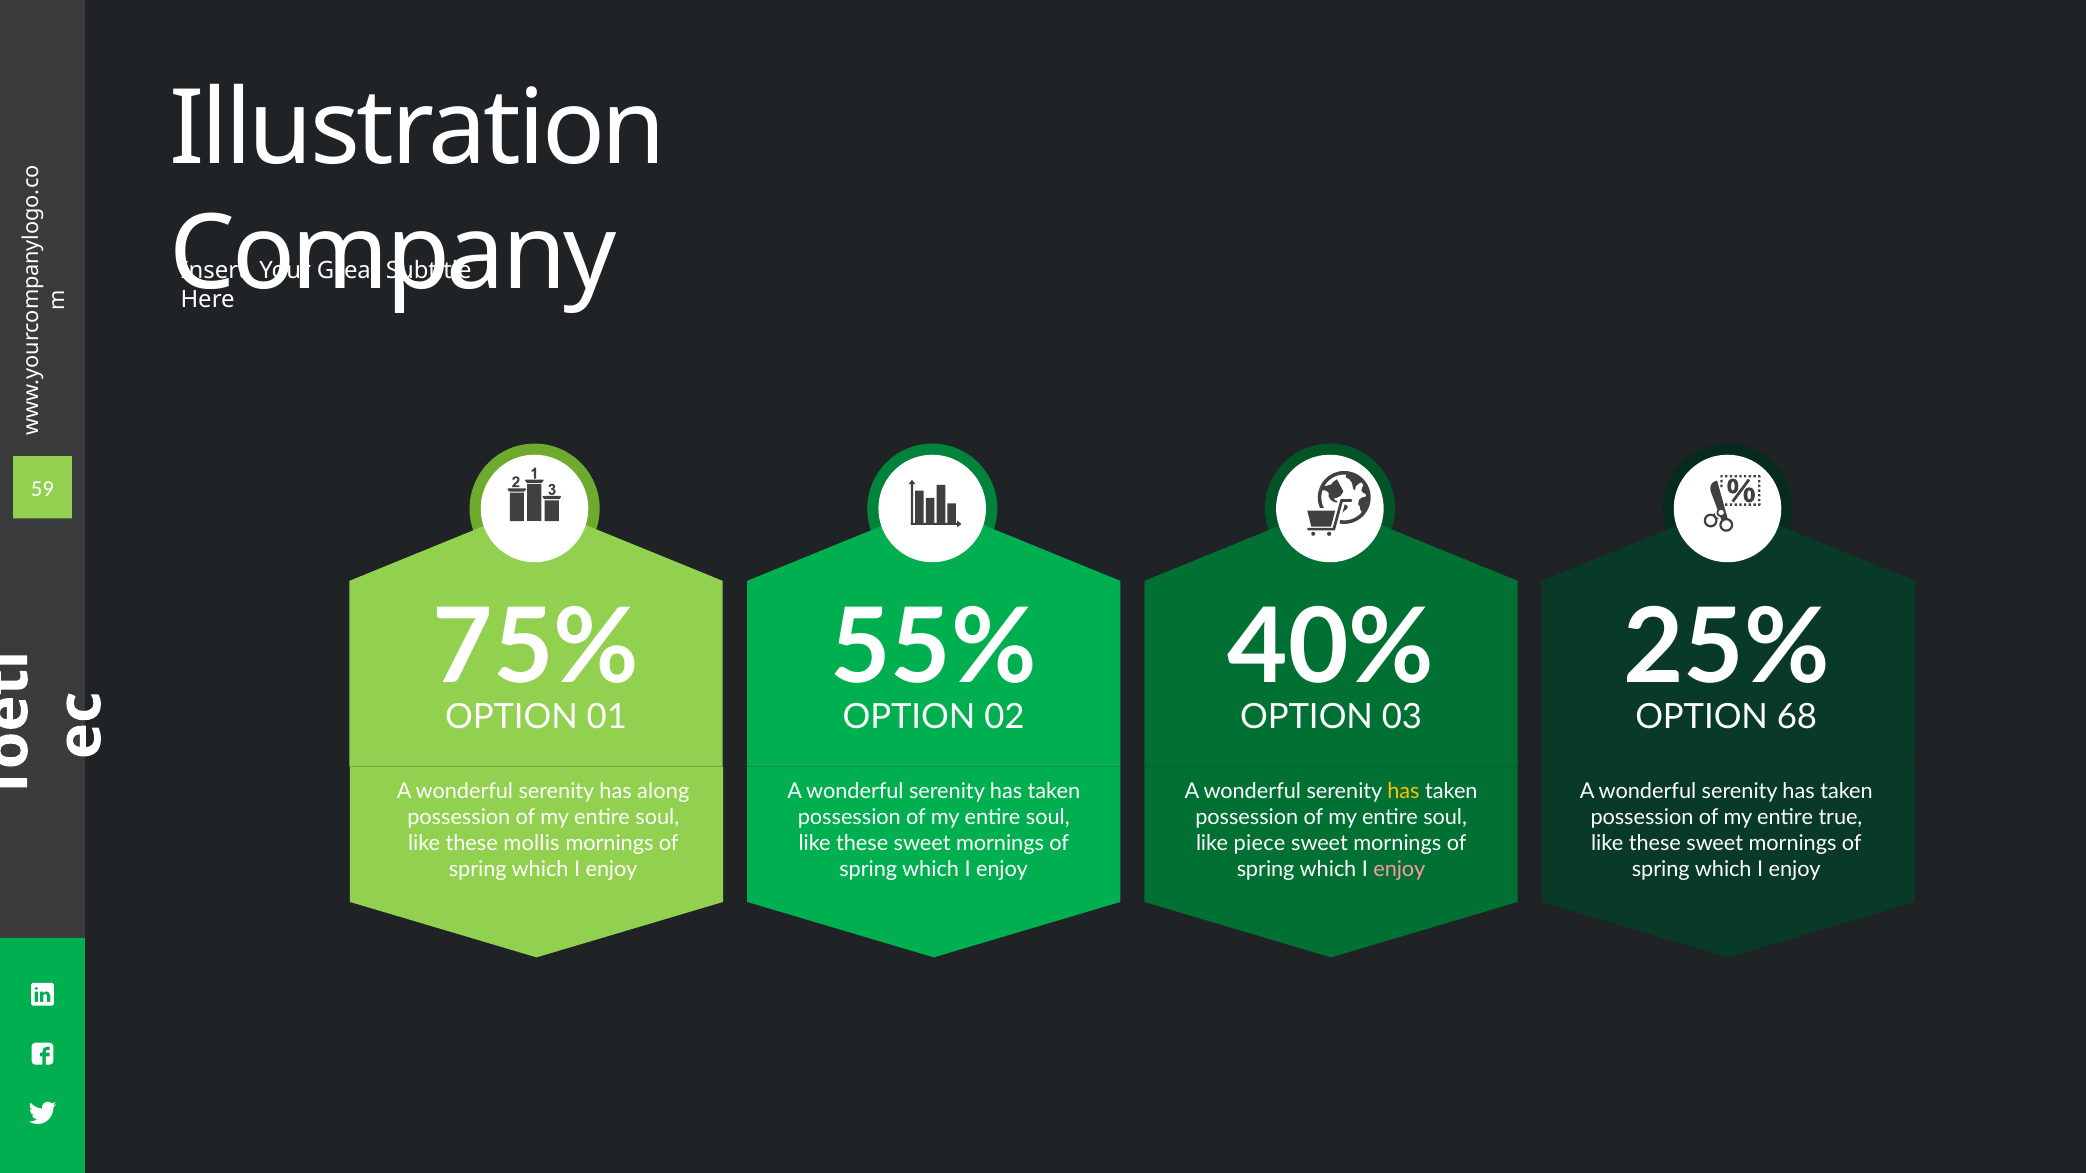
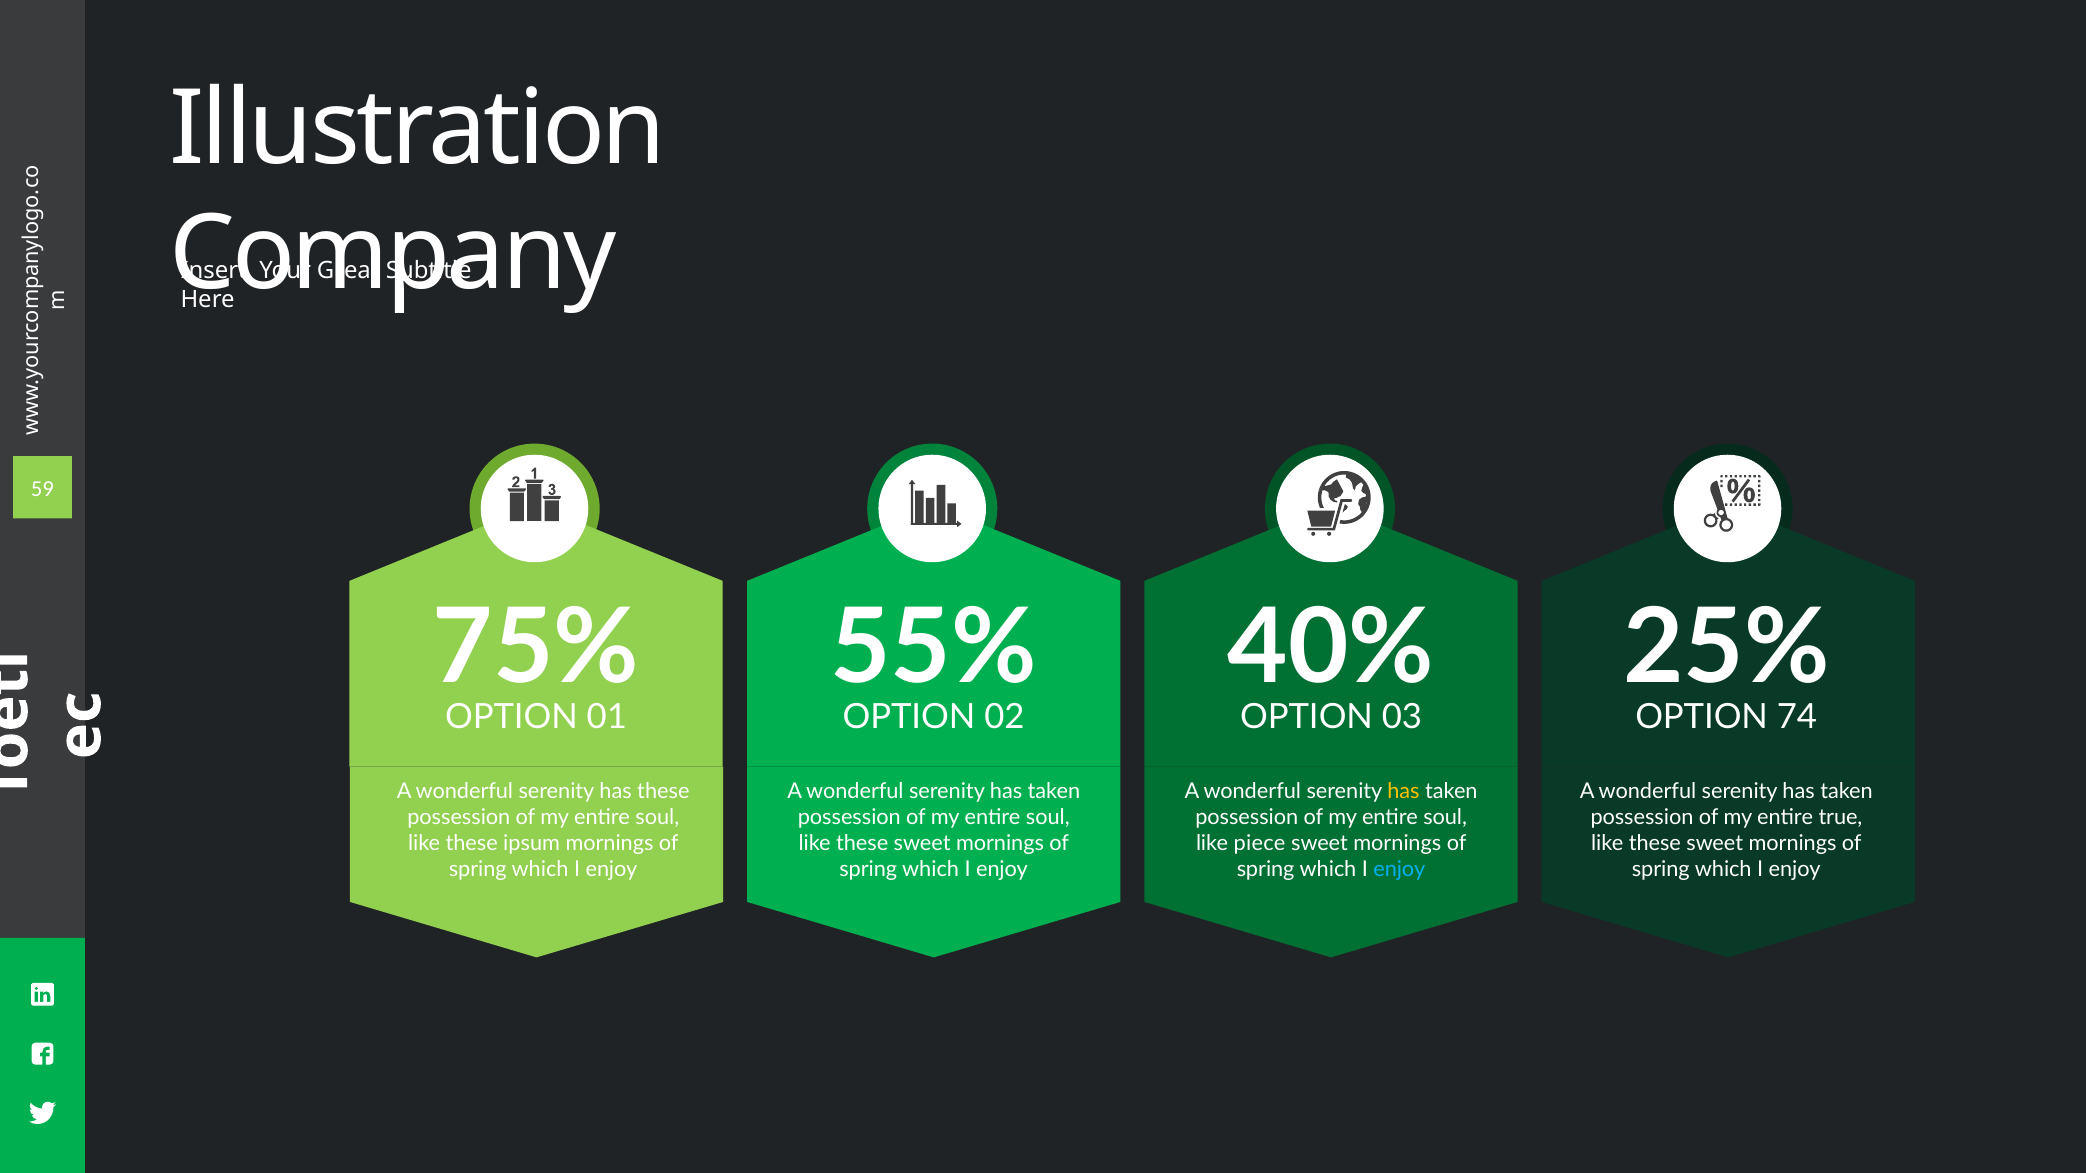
68: 68 -> 74 (1797, 717)
has along: along -> these (663, 792)
mollis: mollis -> ipsum (532, 844)
enjoy colour: pink -> light blue (1399, 870)
